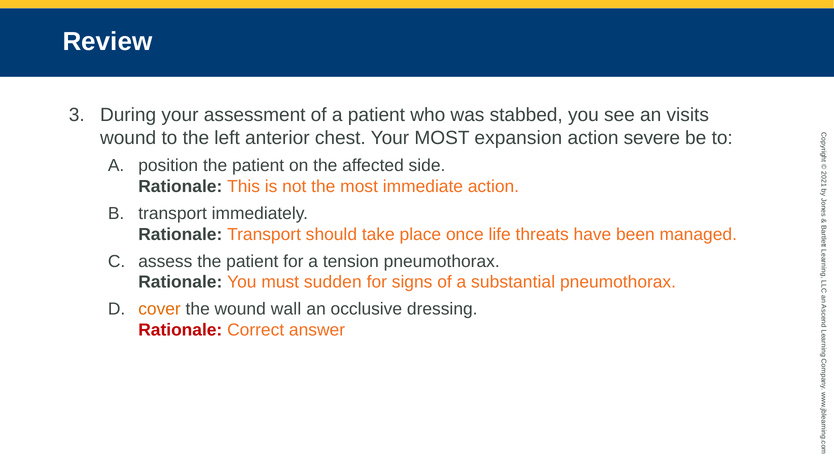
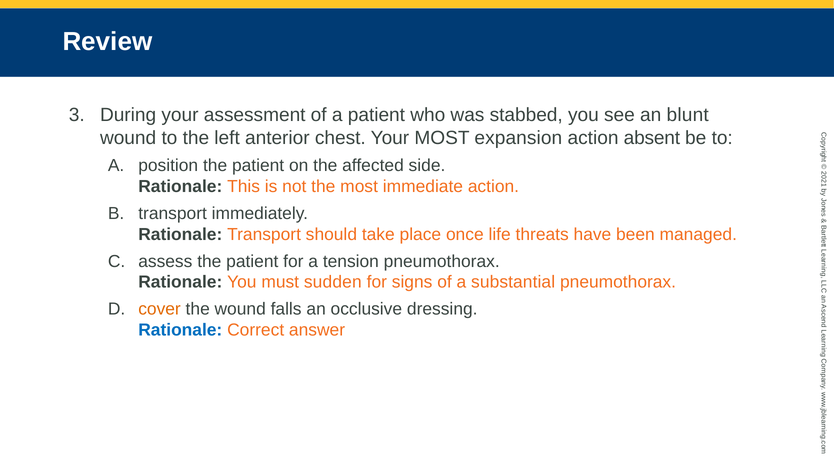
visits: visits -> blunt (688, 115)
severe: severe -> absent (652, 138)
wall: wall -> falls (286, 309)
Rationale colour: red -> blue (180, 330)
